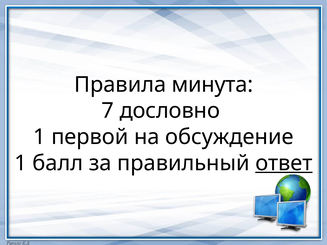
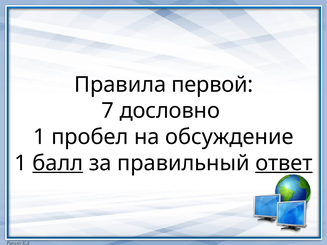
минута: минута -> первой (212, 85)
первой: первой -> пробел (90, 137)
балл underline: none -> present (58, 163)
